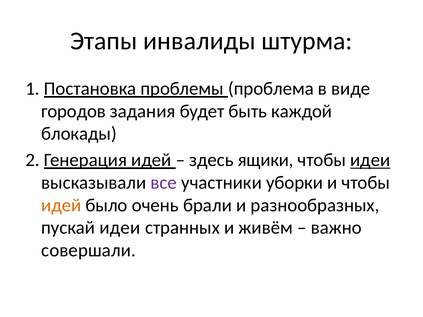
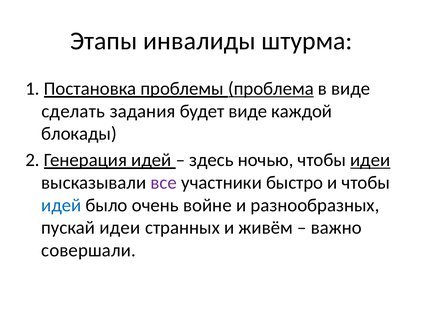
проблема underline: none -> present (271, 89)
городов: городов -> сделать (73, 111)
будет быть: быть -> виде (248, 111)
ящики: ящики -> ночью (266, 160)
уборки: уборки -> быстро (295, 183)
идей colour: orange -> blue (61, 205)
брали: брали -> войне (207, 205)
